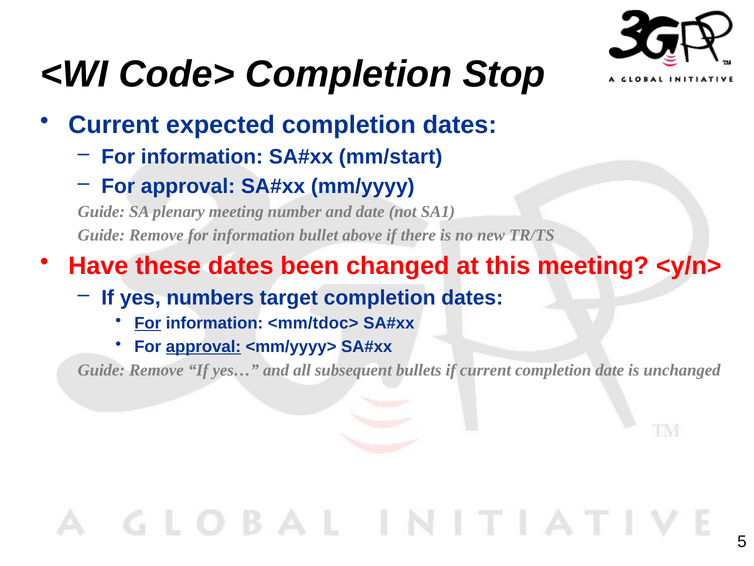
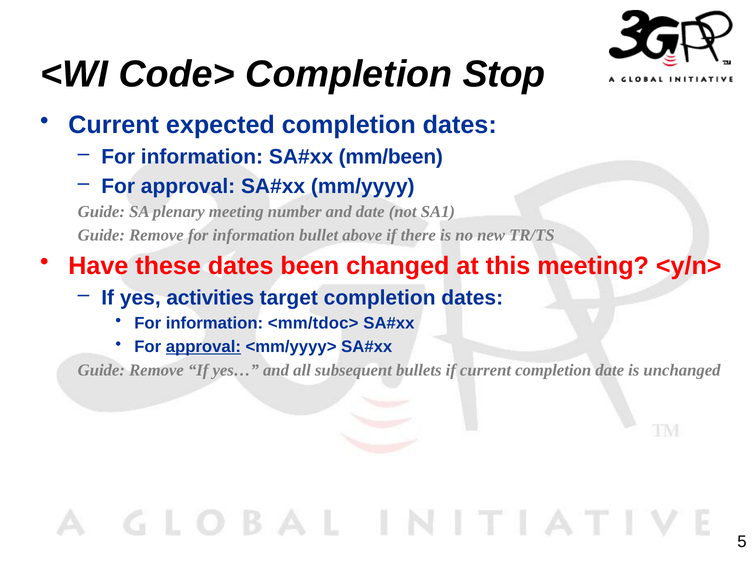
mm/start: mm/start -> mm/been (391, 157)
numbers: numbers -> activities (210, 297)
For underline: present -> none (148, 323)
